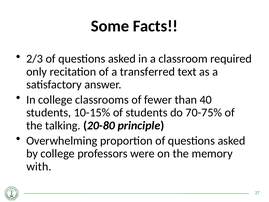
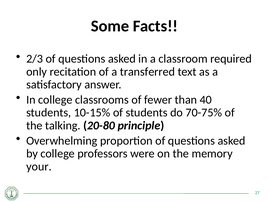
with: with -> your (39, 166)
